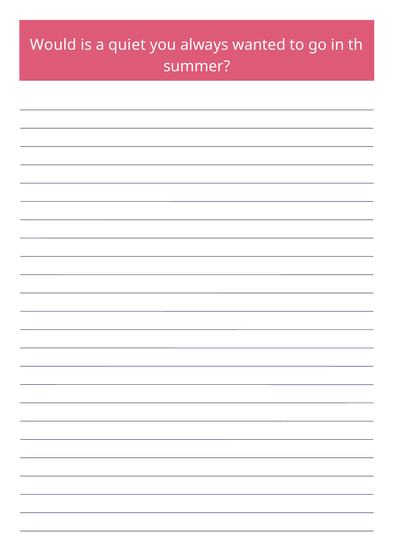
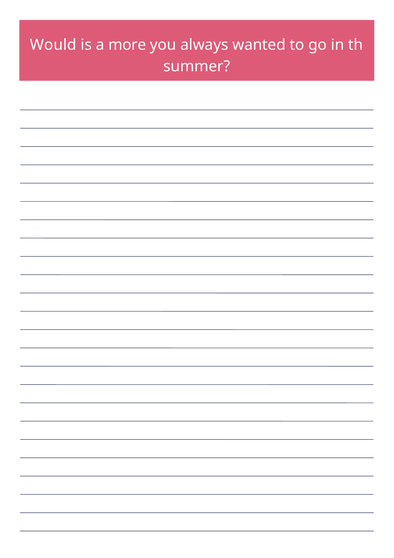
quiet: quiet -> more (127, 45)
